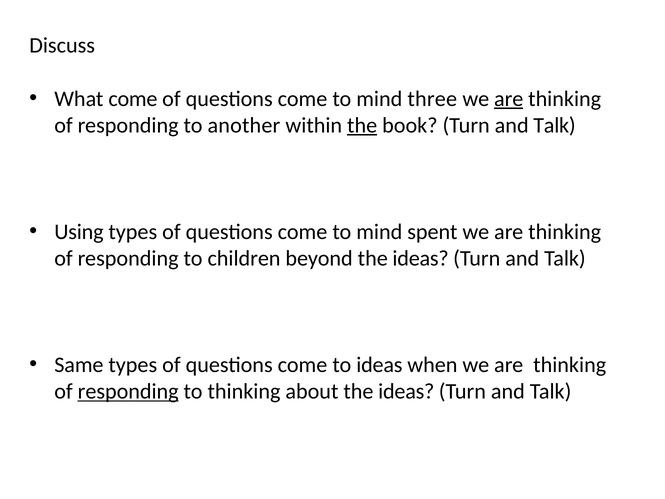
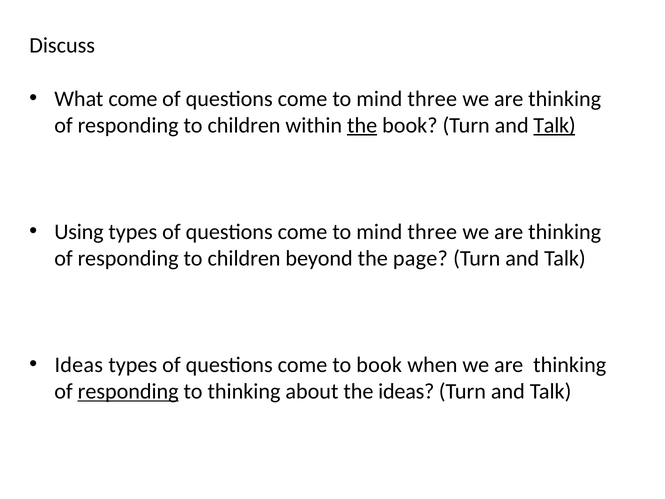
are underline: present -> none (509, 99)
another: another -> children (244, 125)
Talk underline: none -> present (554, 125)
spent: spent -> three (432, 232)
beyond the ideas: ideas -> page (420, 258)
Same: Same -> Ideas (79, 365)
to ideas: ideas -> book (379, 365)
